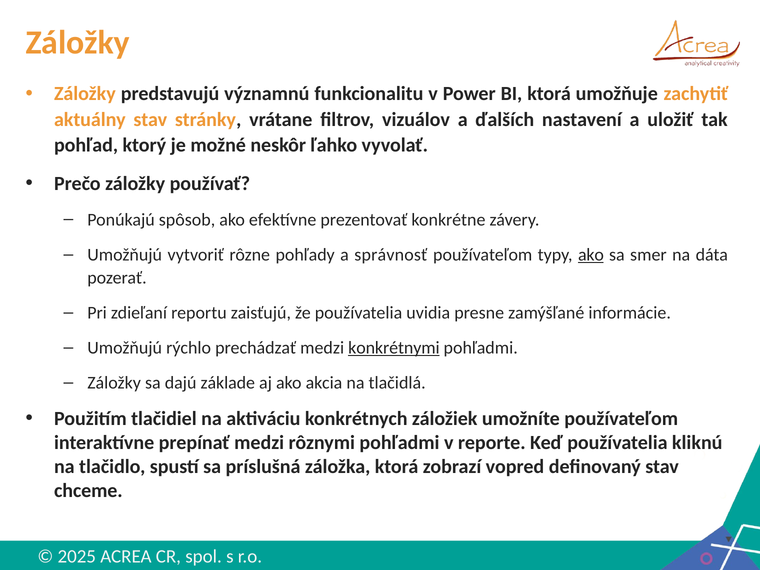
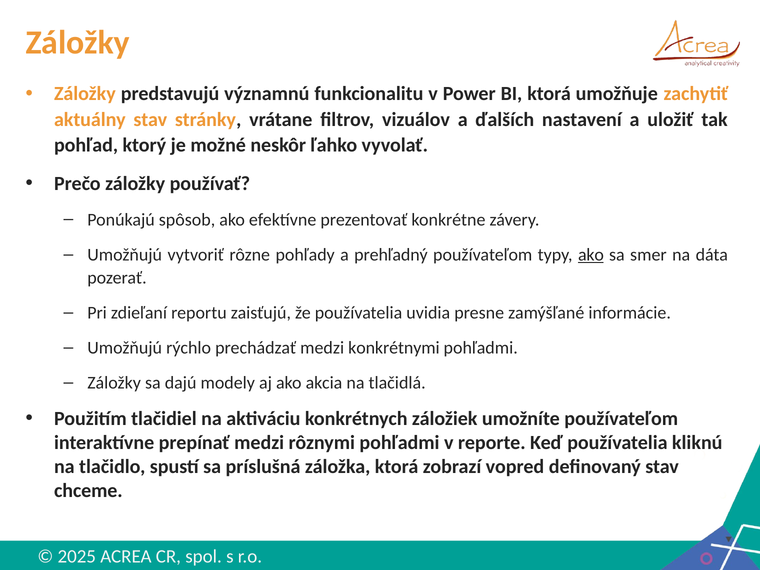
správnosť: správnosť -> prehľadný (391, 255)
konkrétnymi underline: present -> none (394, 348)
základe: základe -> modely (228, 383)
